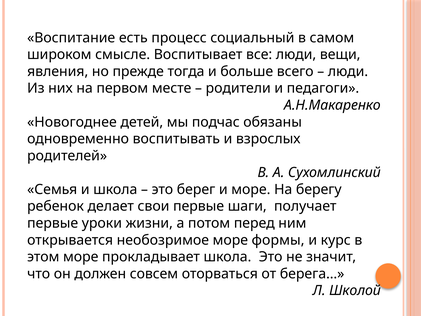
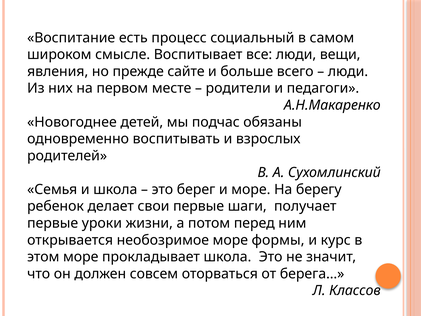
тогда: тогда -> сайте (186, 71)
Школой: Школой -> Классов (355, 290)
